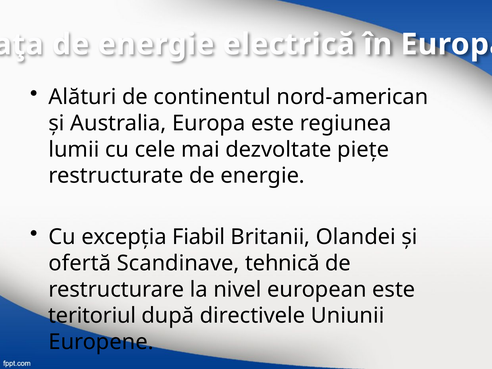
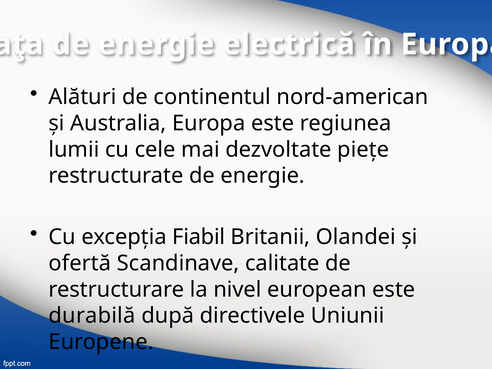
tehnică: tehnică -> calitate (282, 263)
teritoriul: teritoriul -> durabilă (92, 316)
